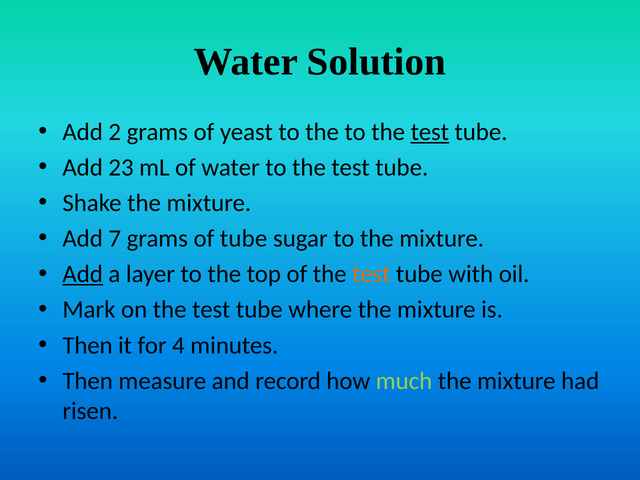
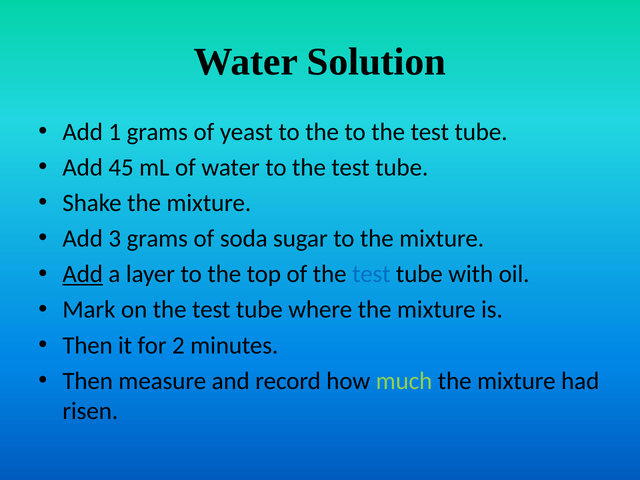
2: 2 -> 1 (115, 132)
test underline: present -> none (430, 132)
23: 23 -> 45 (121, 167)
7: 7 -> 3 (115, 239)
of tube: tube -> soda (244, 239)
test colour: orange -> blue (371, 274)
4: 4 -> 2 (178, 345)
